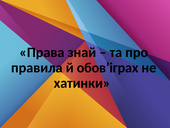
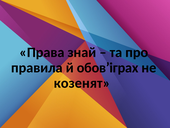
хатинки: хатинки -> козенят (82, 83)
